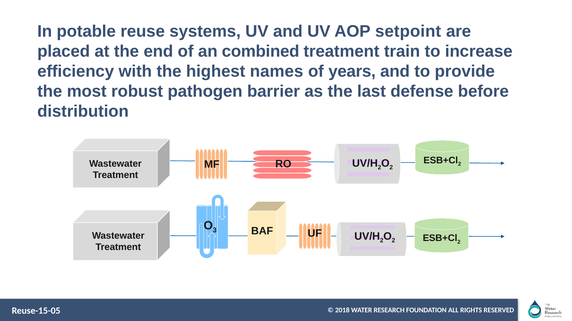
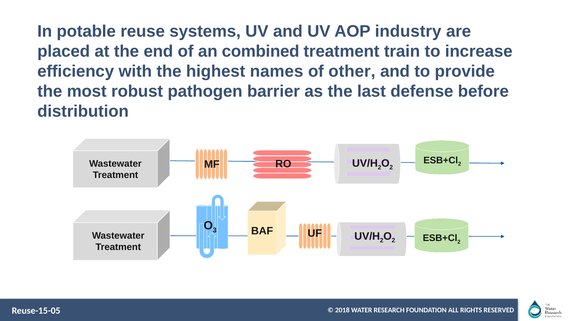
setpoint: setpoint -> industry (408, 31)
years: years -> other (352, 71)
